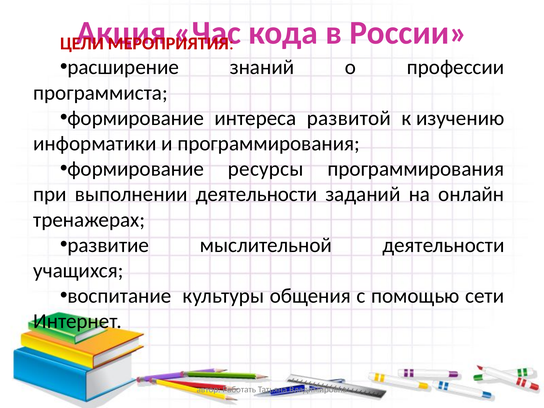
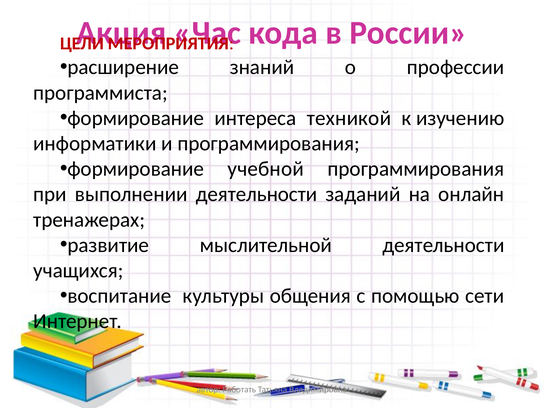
развитой: развитой -> техникой (349, 118)
ресурсы: ресурсы -> учебной (266, 169)
